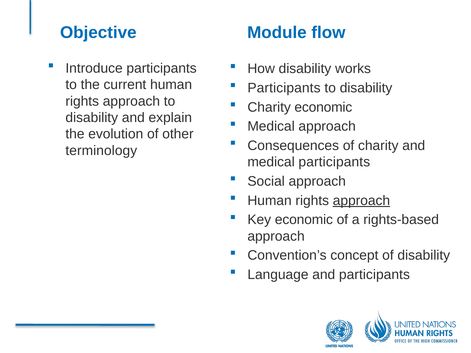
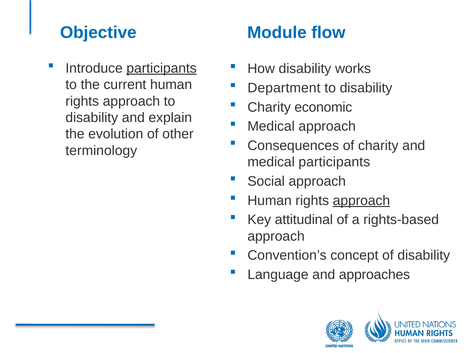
participants underline: none -> present (162, 68)
Participants: Participants -> Department (284, 88)
Key economic: economic -> attitudinal (304, 220)
and participants: participants -> approaches (374, 275)
